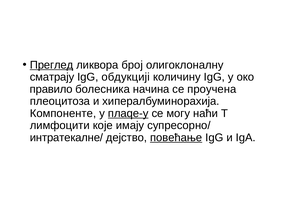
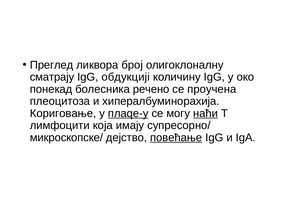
Преглед underline: present -> none (52, 65)
правило: правило -> понекад (51, 89)
начина: начина -> речено (151, 89)
Компоненте: Компоненте -> Кориговање (63, 113)
наћи underline: none -> present (206, 113)
које: које -> која (103, 125)
интратекалне/: интратекалне/ -> микроскопске/ (66, 138)
